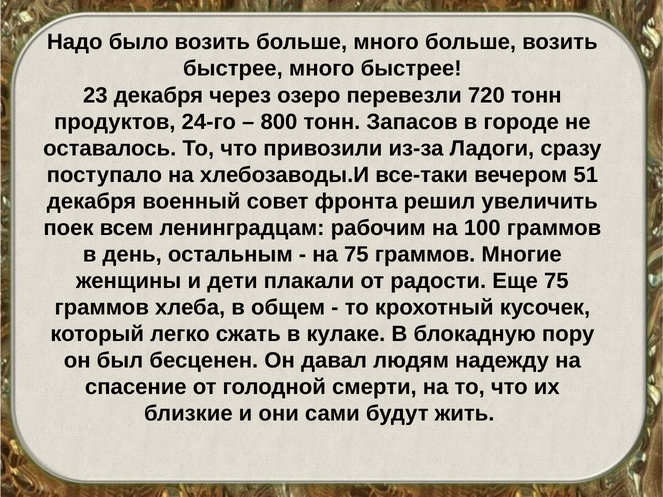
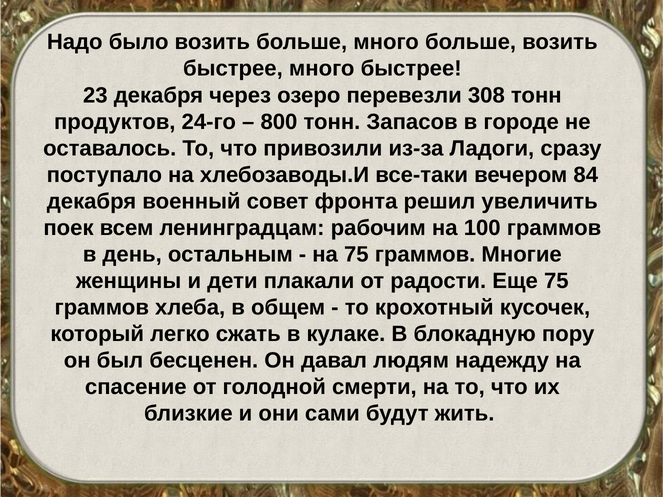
720: 720 -> 308 (486, 95)
51: 51 -> 84 (586, 175)
